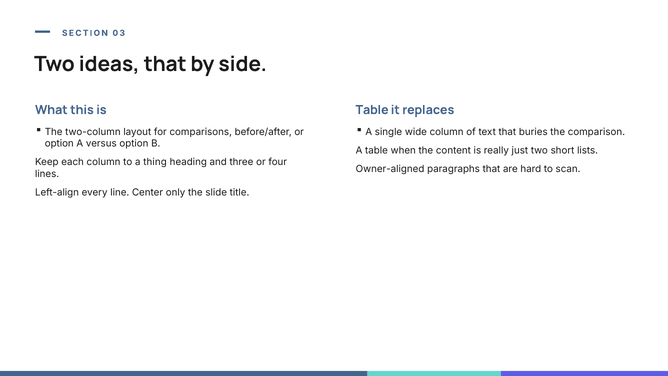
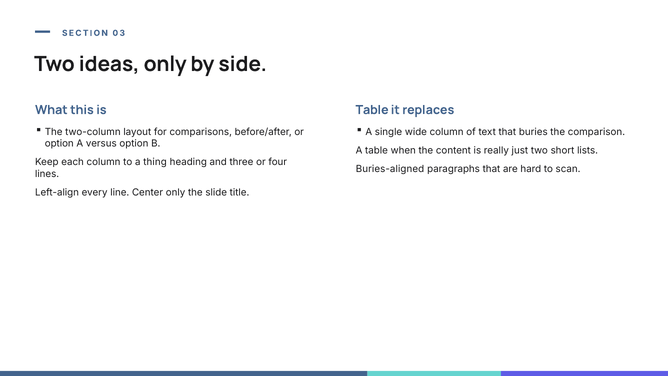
ideas that: that -> only (165, 64)
Owner-aligned: Owner-aligned -> Buries-aligned (390, 169)
